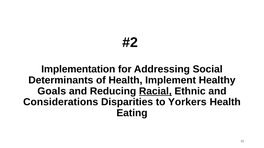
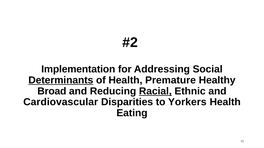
Determinants underline: none -> present (61, 80)
Implement: Implement -> Premature (171, 80)
Goals: Goals -> Broad (52, 91)
Considerations: Considerations -> Cardiovascular (61, 102)
